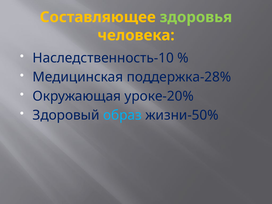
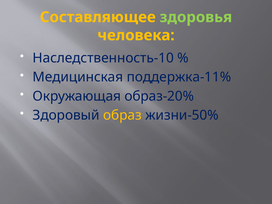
поддержка-28%: поддержка-28% -> поддержка-11% (179, 77)
уроке-20%: уроке-20% -> образ-20% (159, 96)
образ colour: light blue -> yellow (122, 115)
